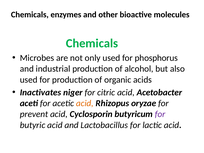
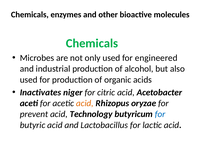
phosphorus: phosphorus -> engineered (156, 58)
Cyclosporin: Cyclosporin -> Technology (91, 114)
for colour: purple -> blue (160, 114)
